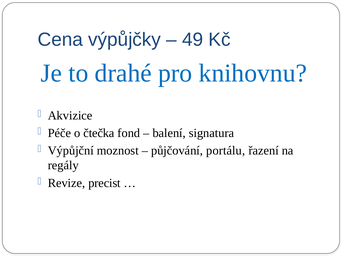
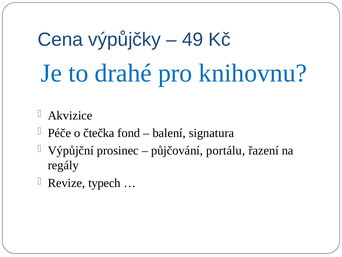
moznost: moznost -> prosinec (118, 150)
precist: precist -> typech (104, 183)
